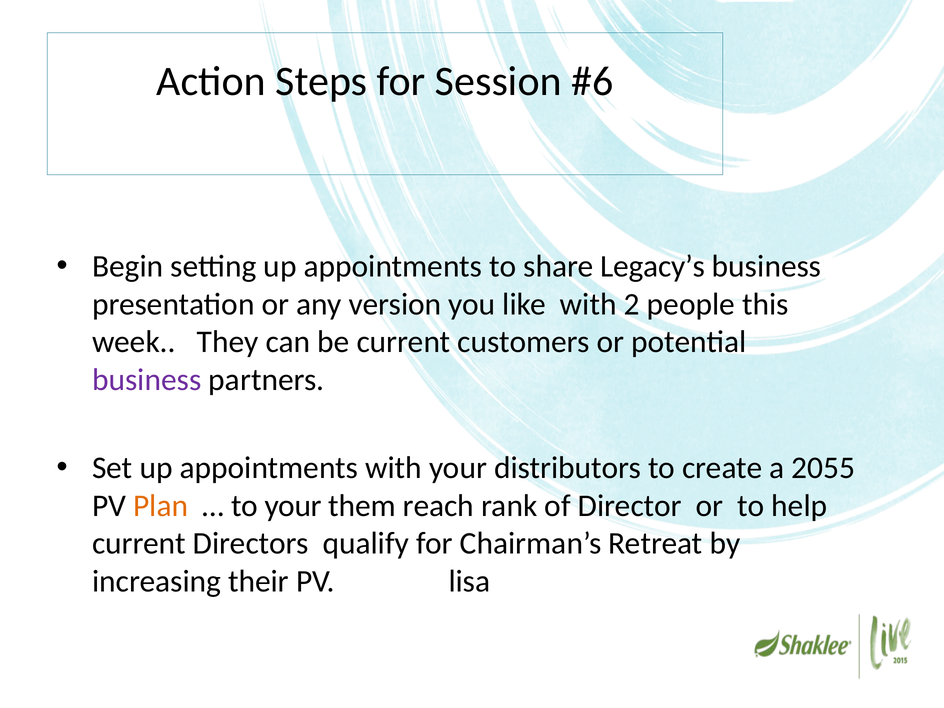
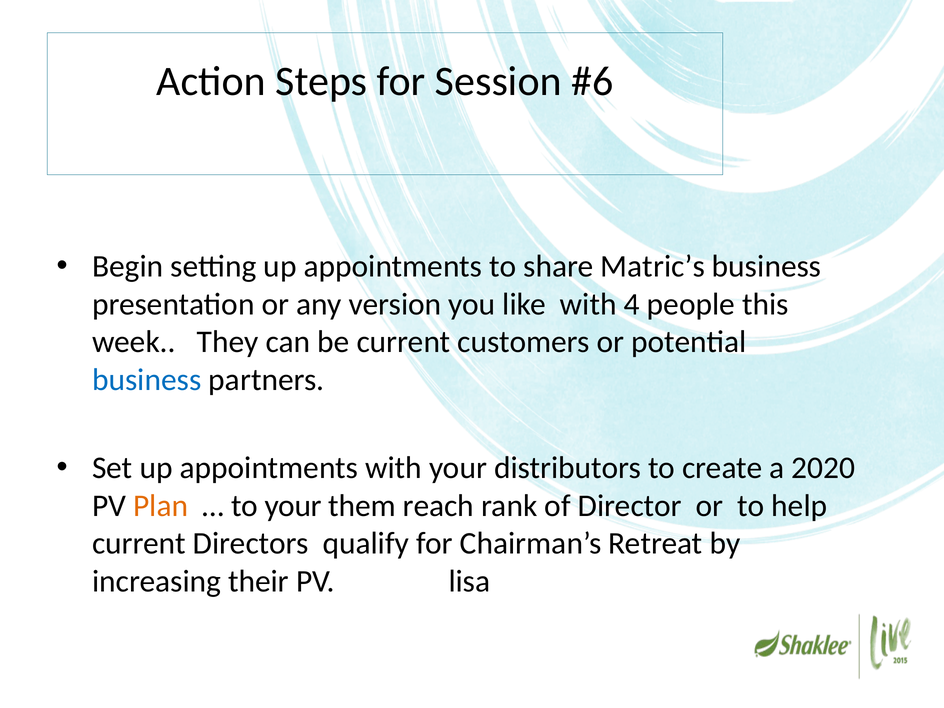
Legacy’s: Legacy’s -> Matric’s (653, 267)
2: 2 -> 4 (632, 304)
business colour: purple -> blue (147, 380)
2055: 2055 -> 2020 (823, 468)
